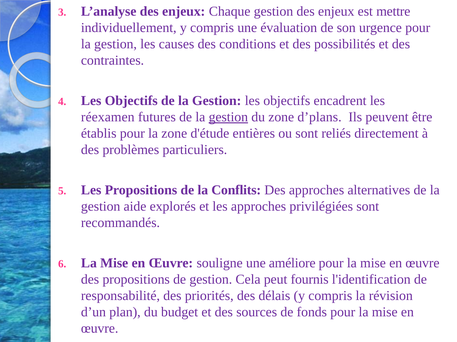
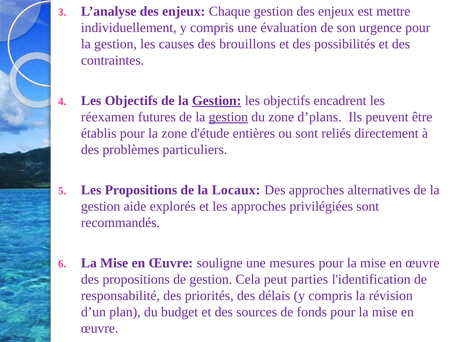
conditions: conditions -> brouillons (248, 44)
Gestion underline: none -> present (217, 101)
Conflits: Conflits -> Locaux (236, 190)
améliore: améliore -> mesures (292, 263)
fournis: fournis -> parties (310, 280)
